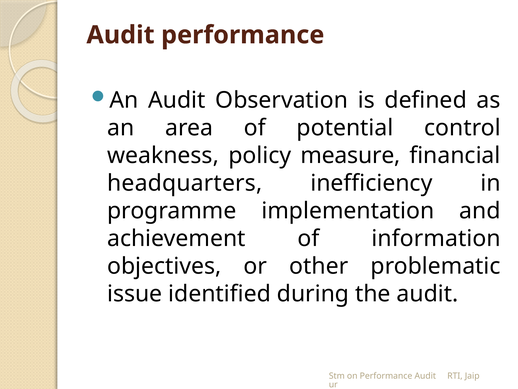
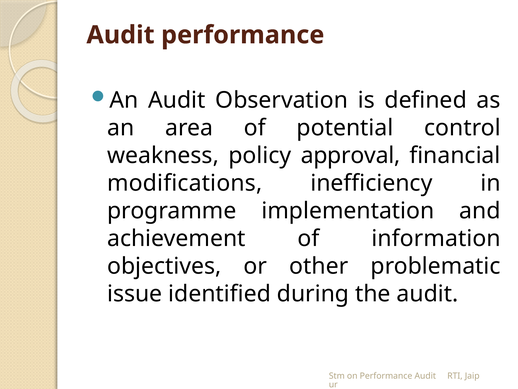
measure: measure -> approval (350, 155)
headquarters: headquarters -> modifications (185, 183)
